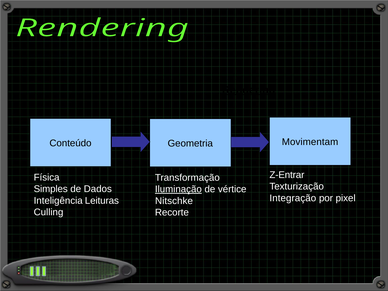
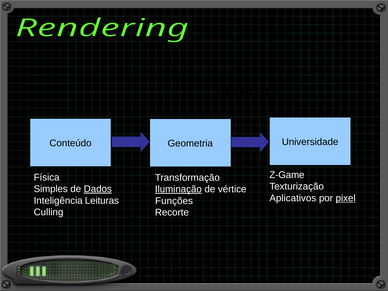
Movimentam: Movimentam -> Universidade (310, 142)
Z-Entrar: Z-Entrar -> Z-Game (287, 175)
Dados underline: none -> present (98, 189)
Integração: Integração -> Aplicativos (293, 198)
pixel underline: none -> present (346, 198)
Nitschke: Nitschke -> Funções (174, 201)
